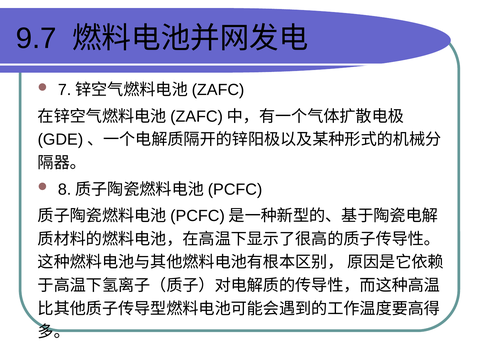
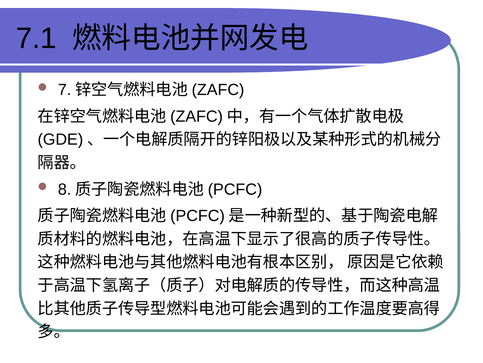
9.7: 9.7 -> 7.1 (36, 38)
